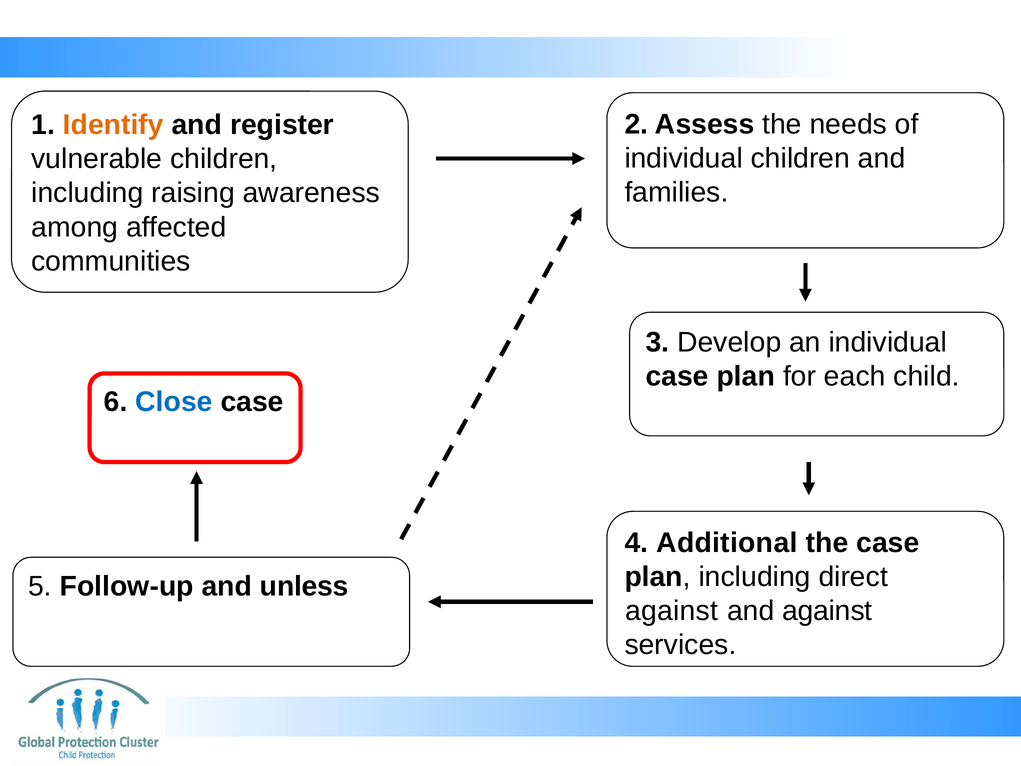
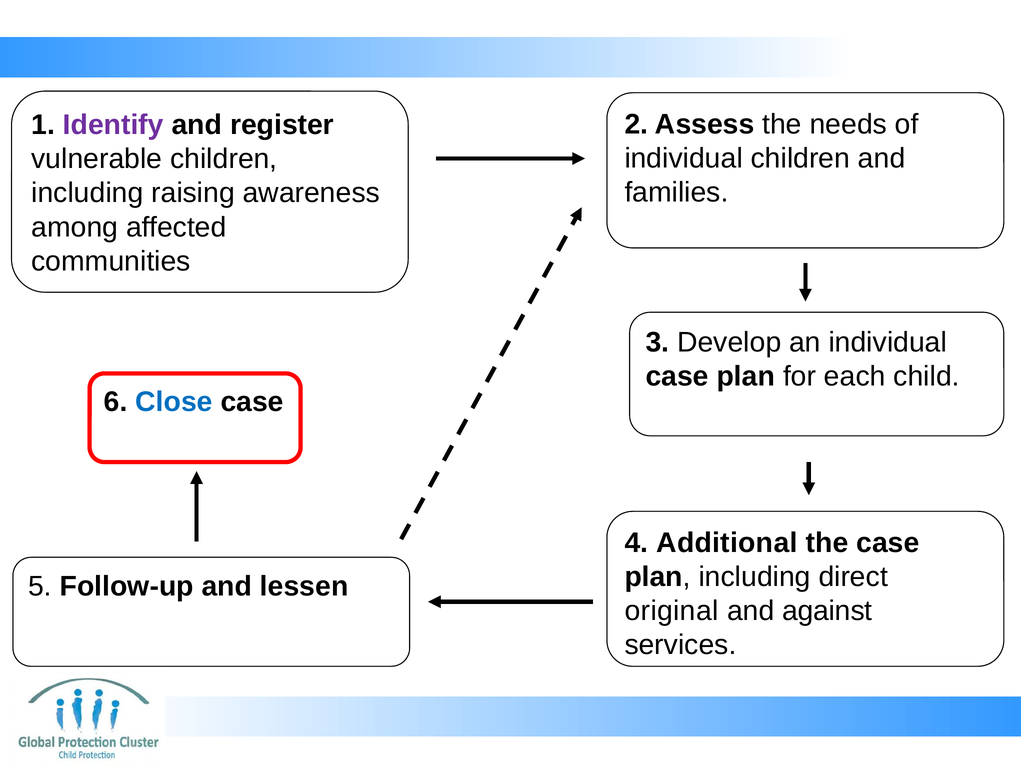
Identify colour: orange -> purple (113, 125)
unless: unless -> lessen (304, 586)
against: against -> original (672, 611)
